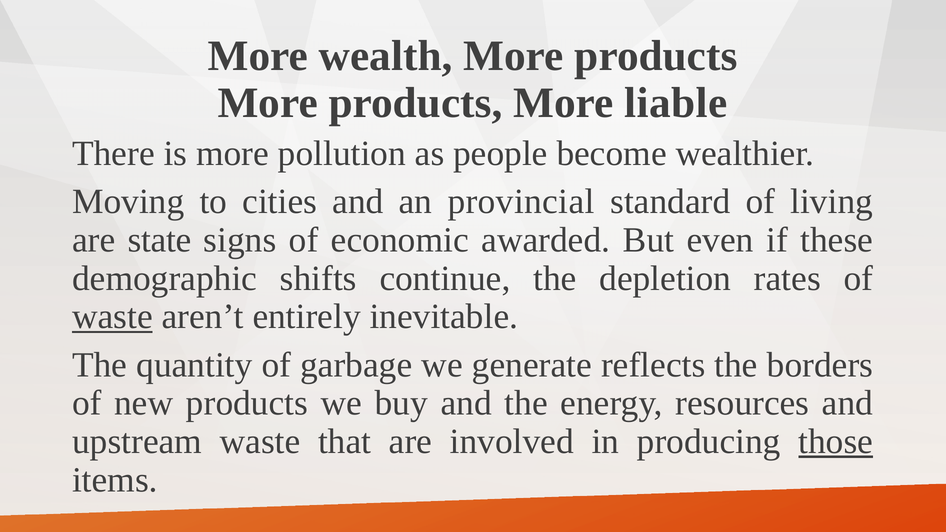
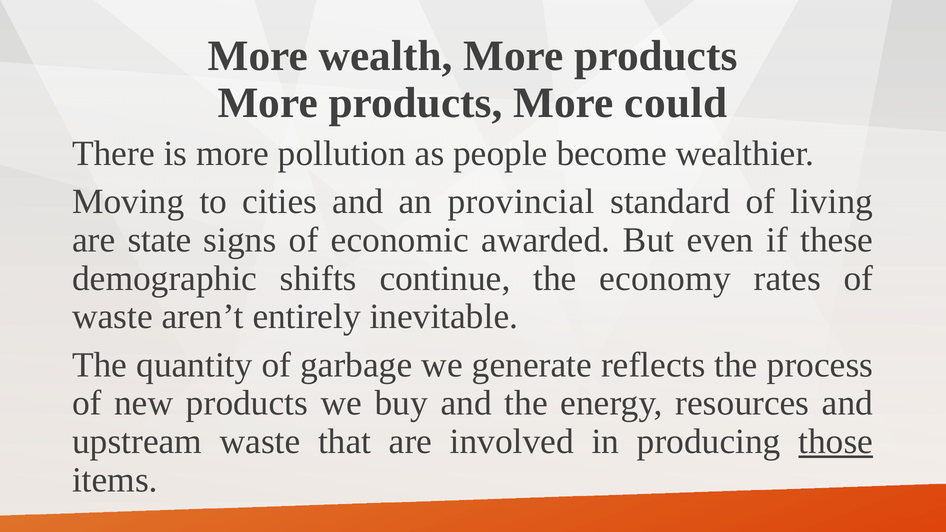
liable: liable -> could (676, 103)
depletion: depletion -> economy (665, 278)
waste underline: present -> none (112, 317)
borders: borders -> process (820, 365)
